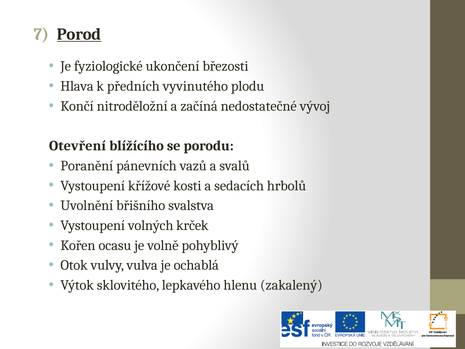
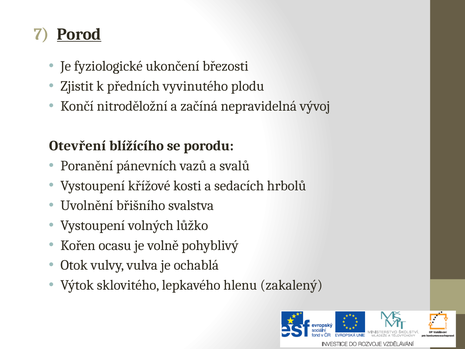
Hlava: Hlava -> Zjistit (77, 86)
nedostatečné: nedostatečné -> nepravidelná (259, 106)
krček: krček -> lůžko (192, 225)
